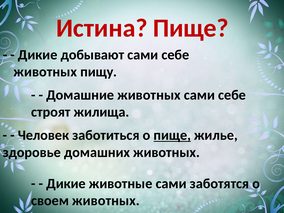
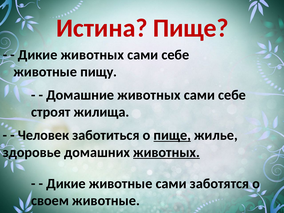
Дикие добывают: добывают -> животных (92, 55)
животных: животных -> животные (45, 72)
животных underline: none -> present (167, 152)
своем животных: животных -> животные (106, 201)
